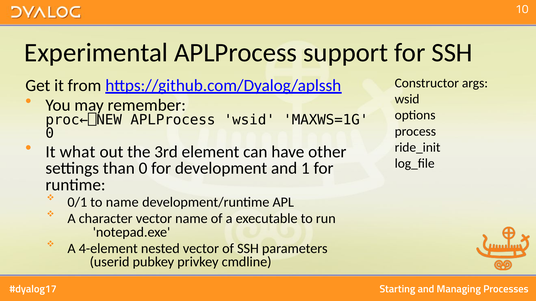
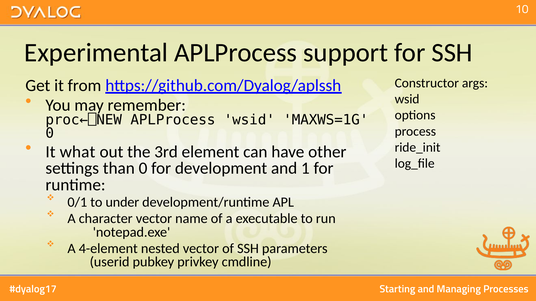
to name: name -> under (122, 202)
